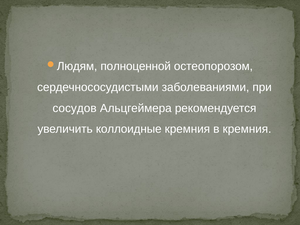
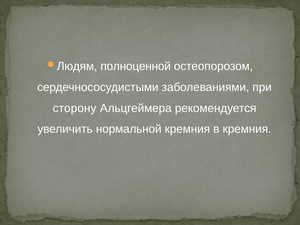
сосудов: сосудов -> сторону (75, 108)
коллоидные: коллоидные -> нормальной (129, 129)
